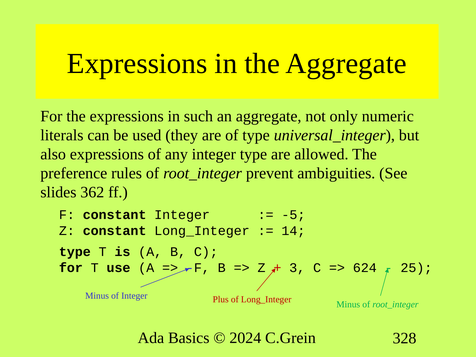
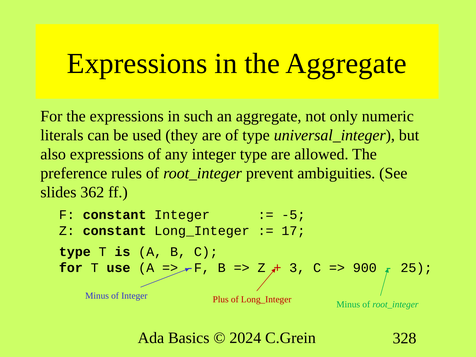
14: 14 -> 17 (293, 231)
624: 624 -> 900 (365, 268)
